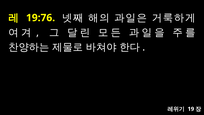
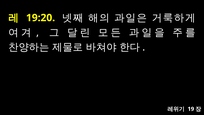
19:76: 19:76 -> 19:20 (41, 18)
